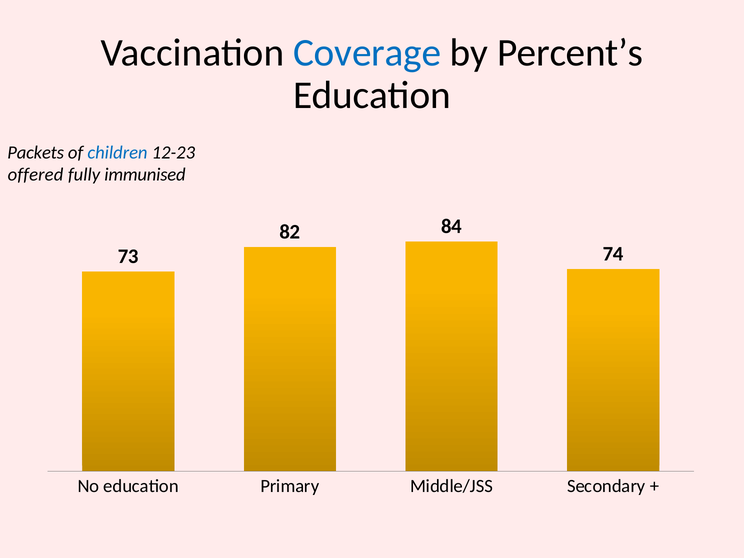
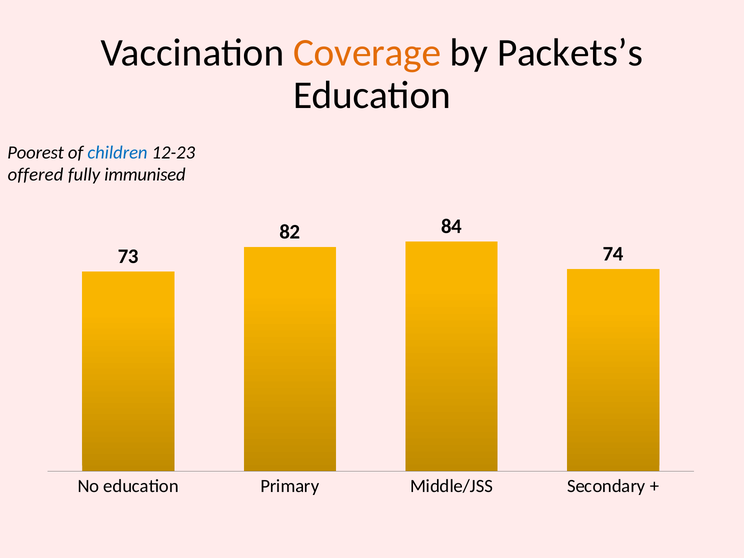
Coverage colour: blue -> orange (367, 53)
Percent’s: Percent’s -> Packets’s (570, 53)
Packets: Packets -> Poorest (36, 153)
